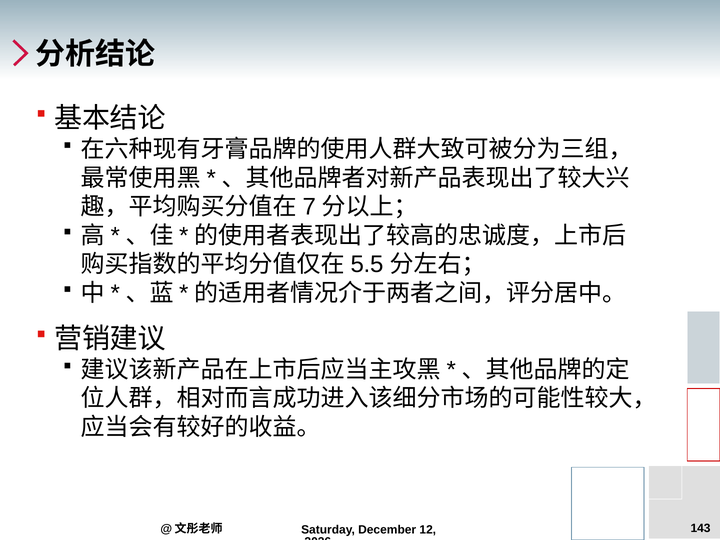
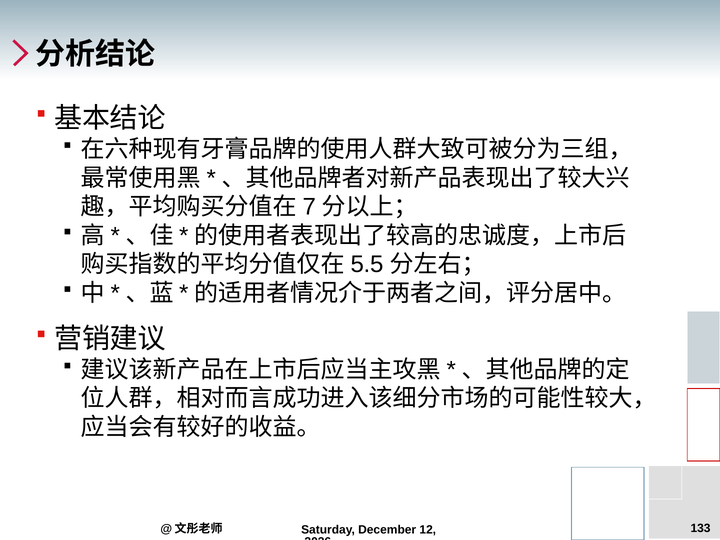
143: 143 -> 133 (701, 528)
